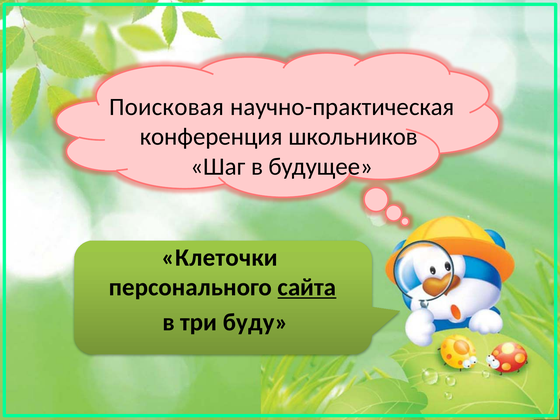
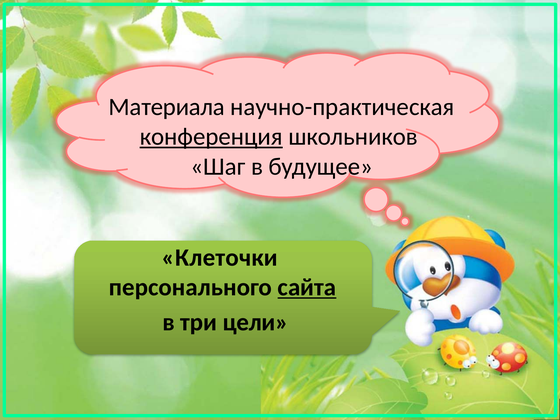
Поисковая: Поисковая -> Материала (167, 107)
конференция underline: none -> present (211, 137)
буду: буду -> цели (256, 322)
